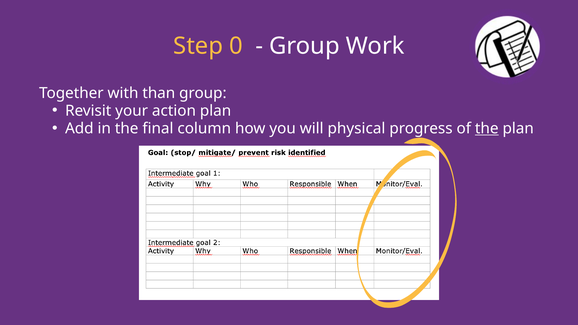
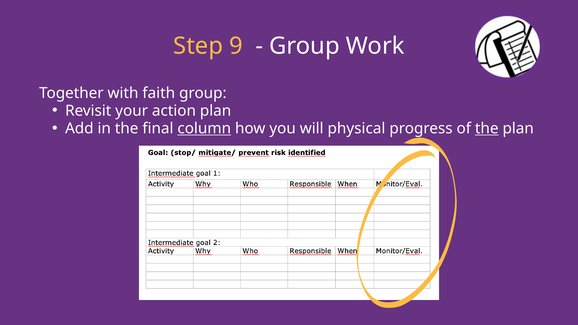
0: 0 -> 9 (236, 46)
than: than -> faith (159, 93)
column underline: none -> present (204, 129)
